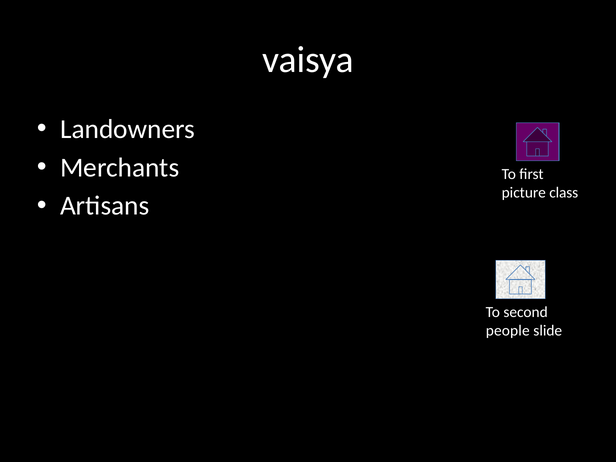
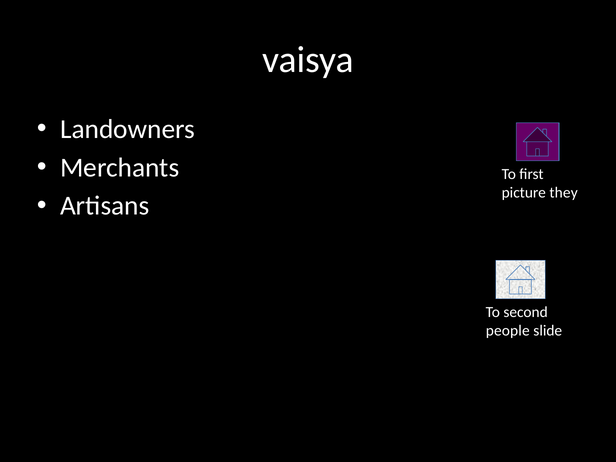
class: class -> they (564, 193)
